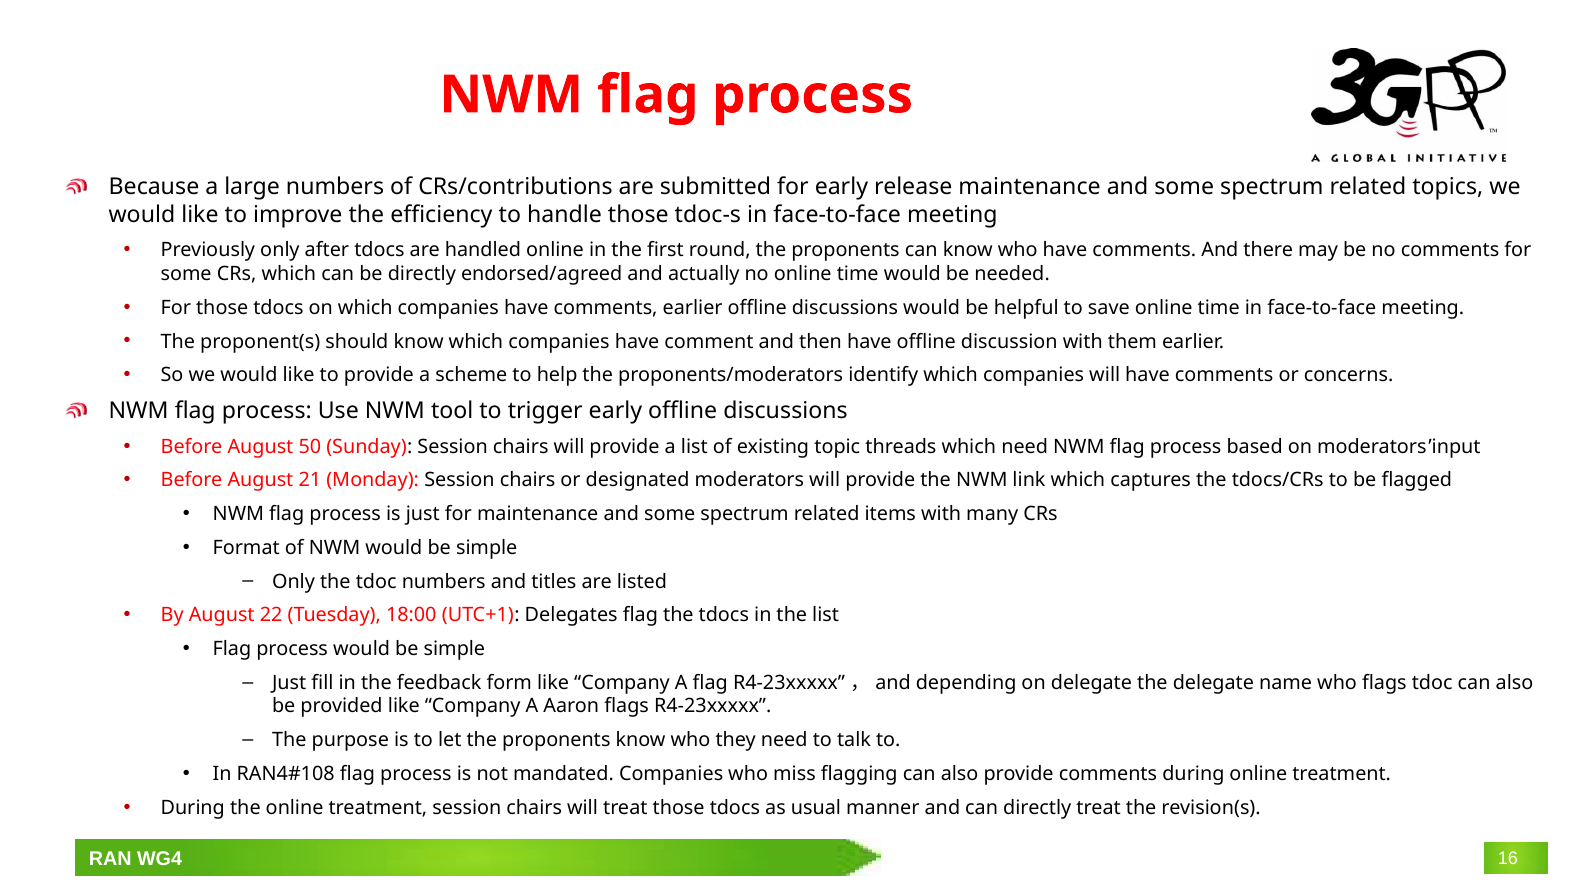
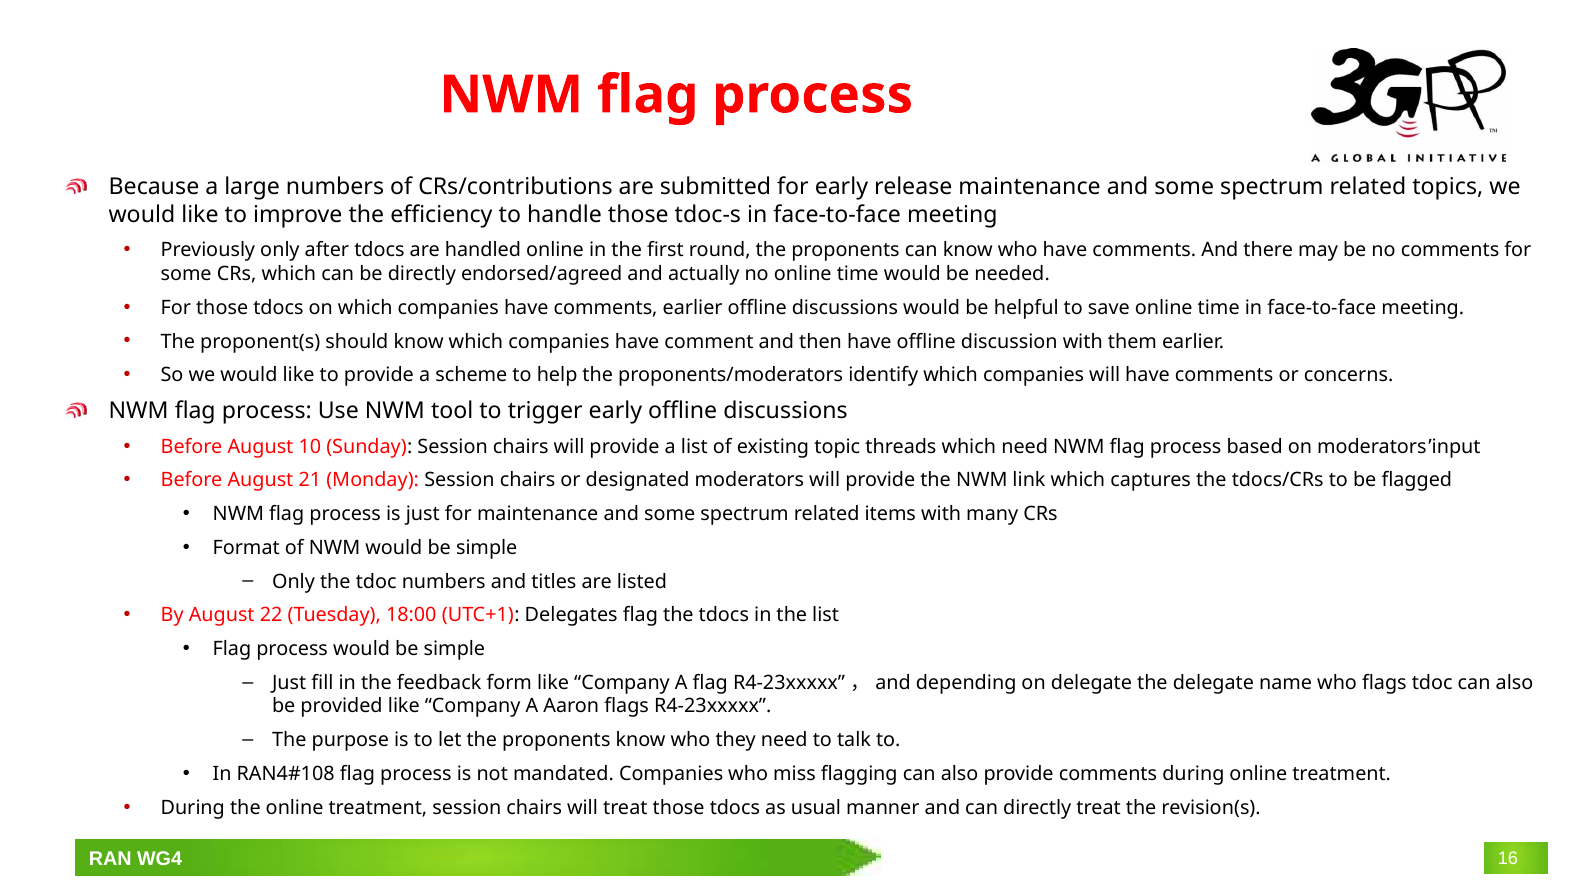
50: 50 -> 10 (310, 446)
